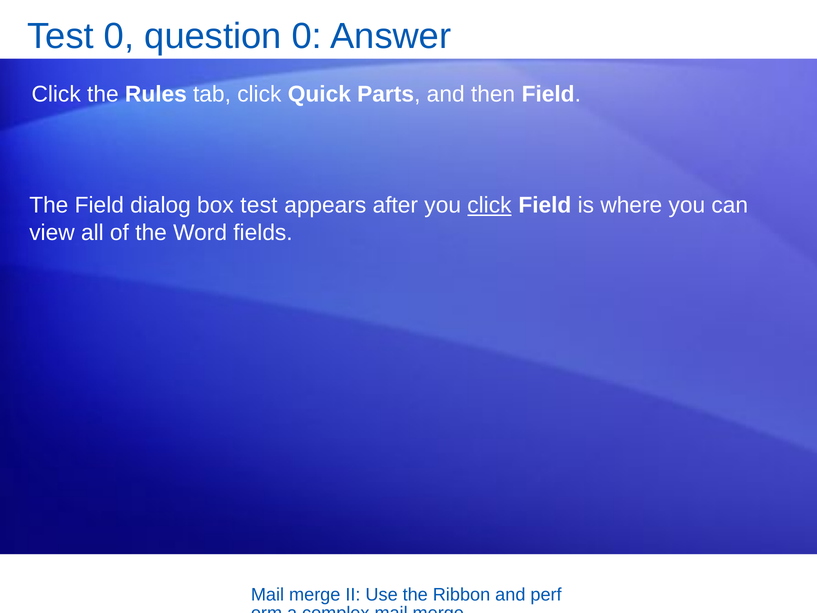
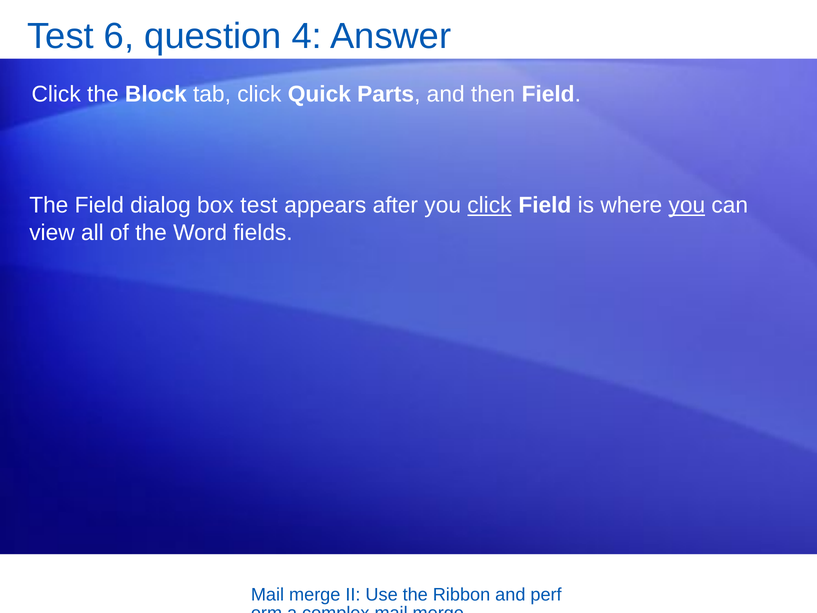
Test 0: 0 -> 6 (119, 36)
question 0: 0 -> 4 (307, 36)
Rules: Rules -> Block (156, 94)
you underline: none -> present (687, 205)
